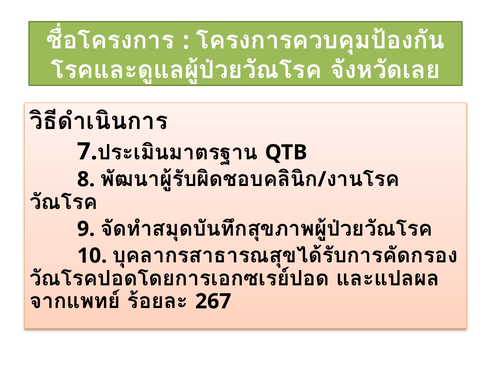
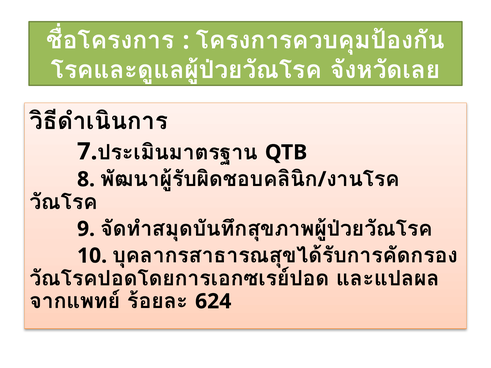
267: 267 -> 624 (213, 302)
